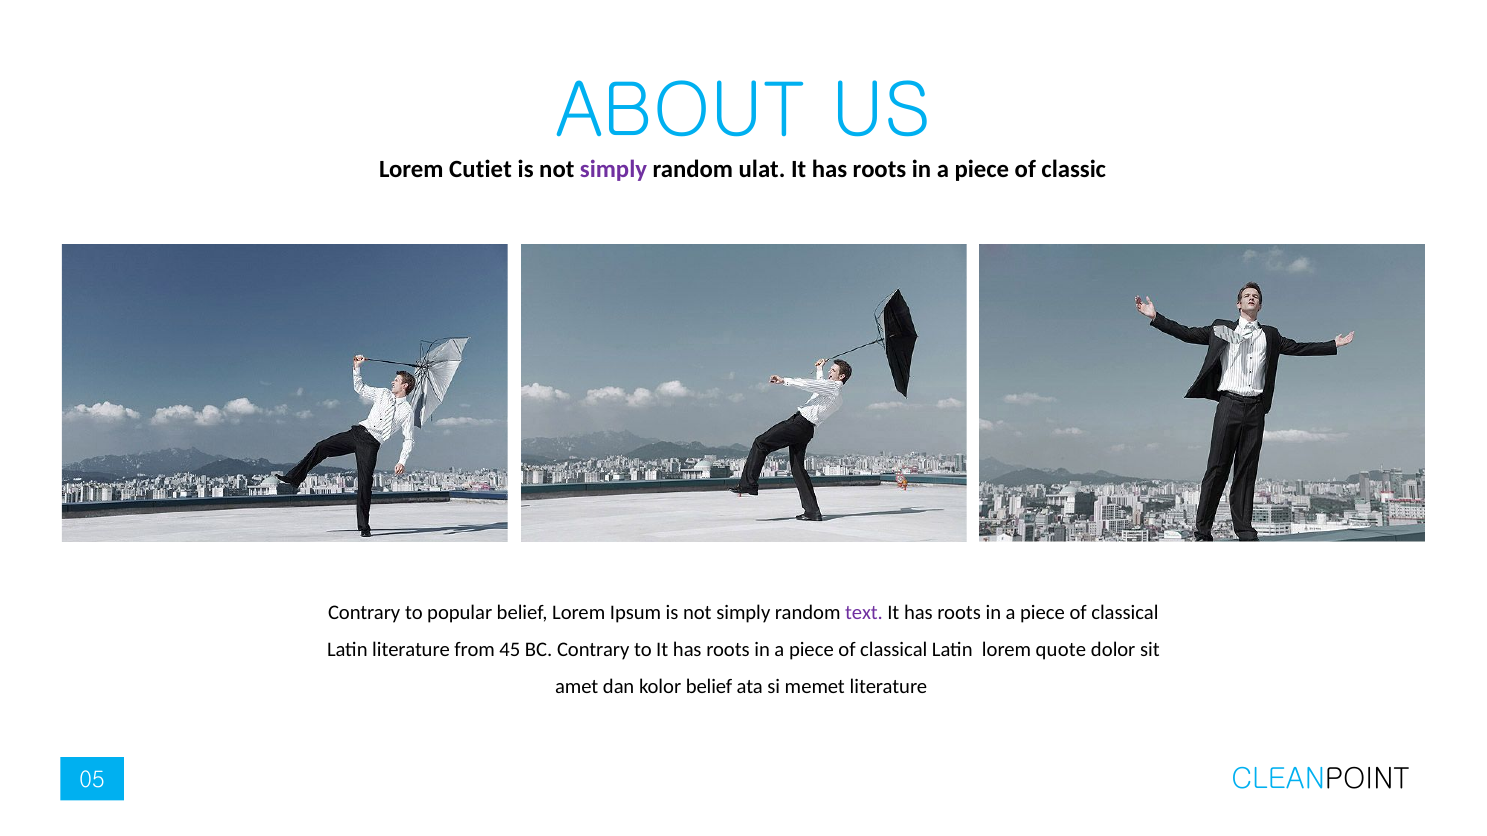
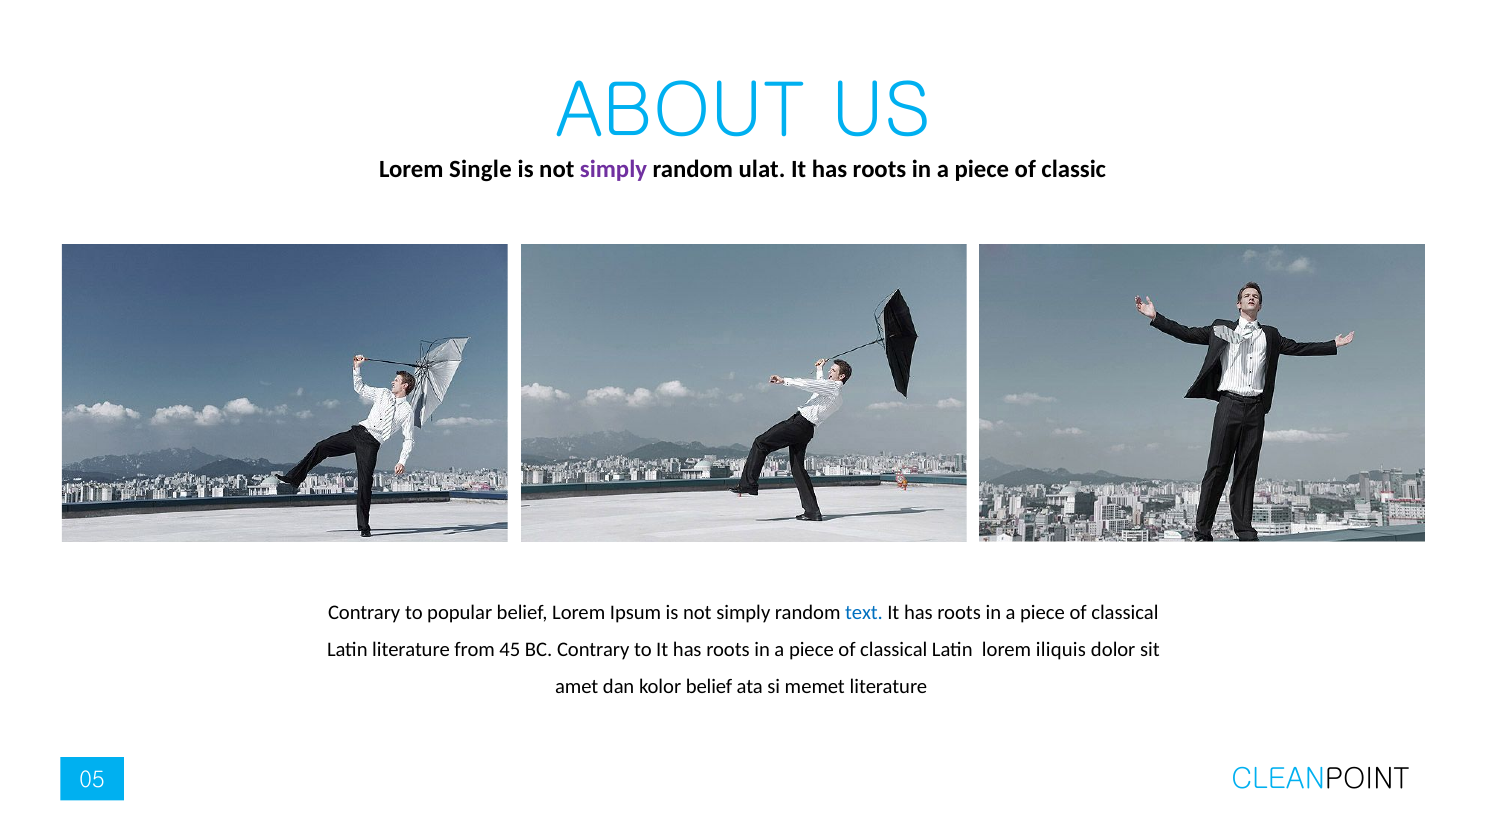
Cutiet: Cutiet -> Single (480, 169)
text colour: purple -> blue (864, 613)
quote: quote -> iliquis (1061, 650)
